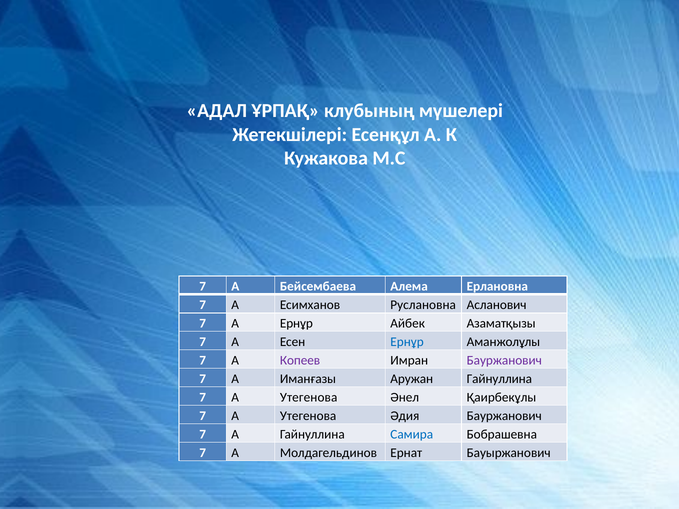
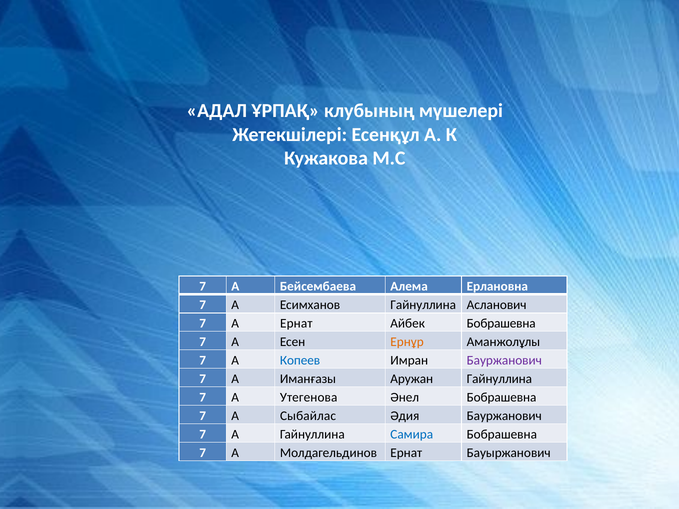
Есимханов Руслановна: Руслановна -> Гайнуллина (423, 305)
А Ернұр: Ернұр -> Ернат (296, 324)
Айбек Азаматқызы: Азаматқызы -> Бобрашевна (501, 324)
Ернұр colour: blue -> orange (407, 342)
Копеев colour: purple -> blue (300, 361)
Әнел Қаирбекұлы: Қаирбекұлы -> Бобрашевна (502, 398)
Утегенова: Утегенова -> Сыбайлас (308, 416)
